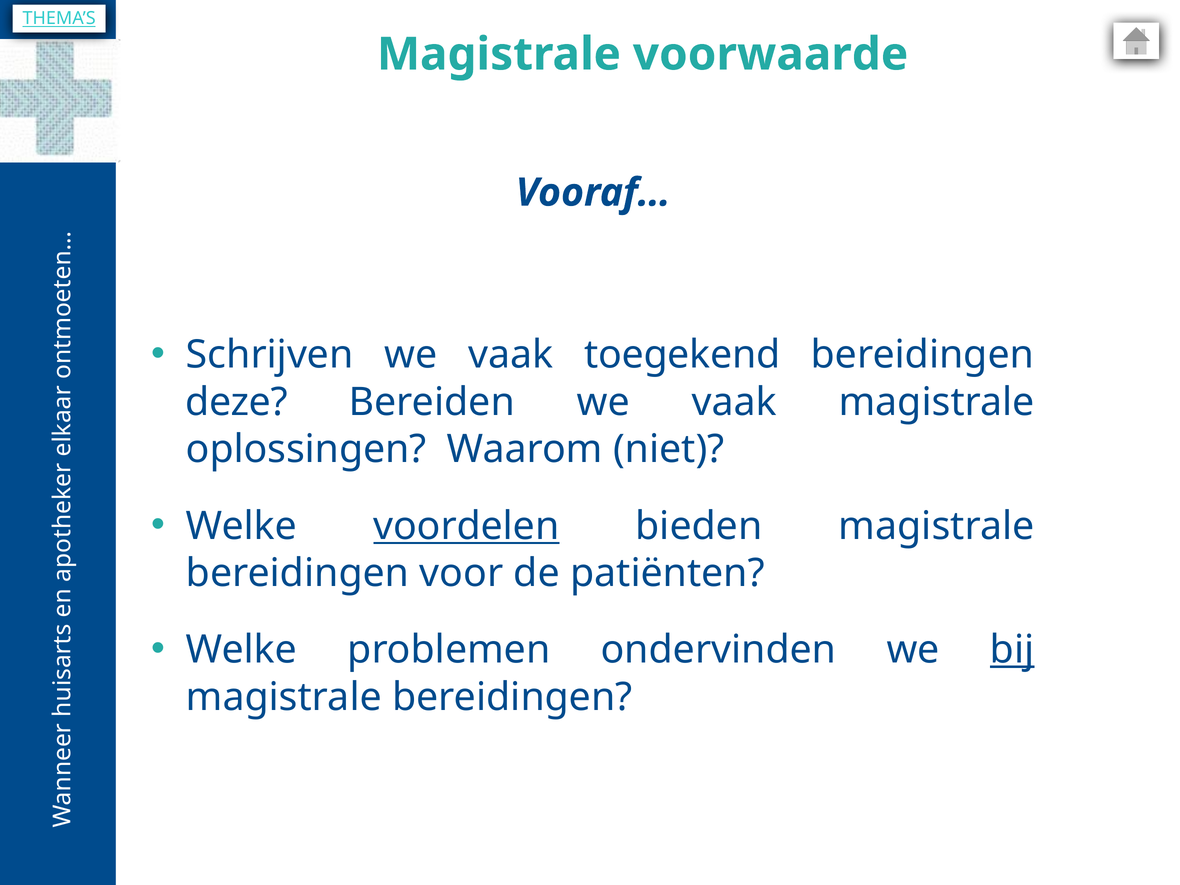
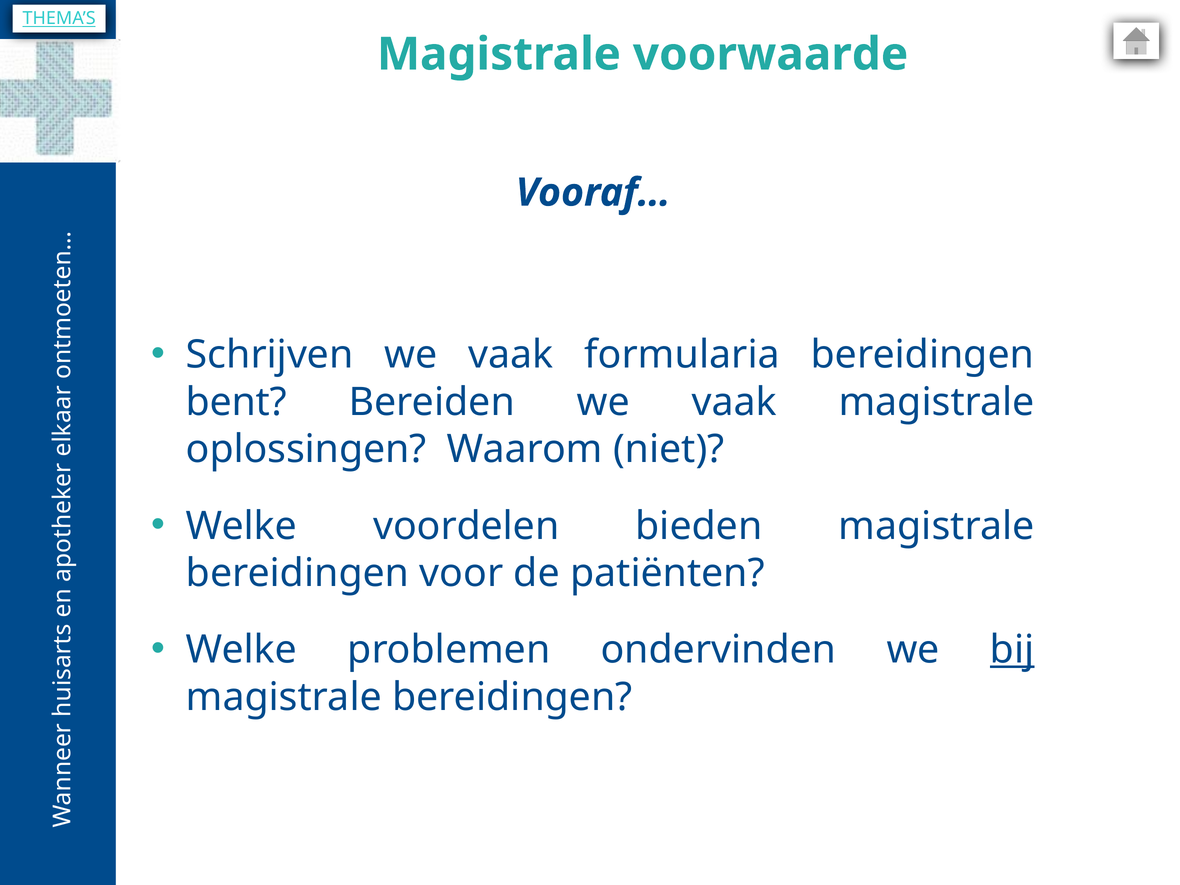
toegekend: toegekend -> formularia (682, 355)
deze: deze -> bent (236, 402)
voordelen underline: present -> none (466, 526)
